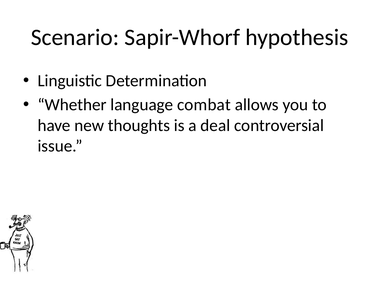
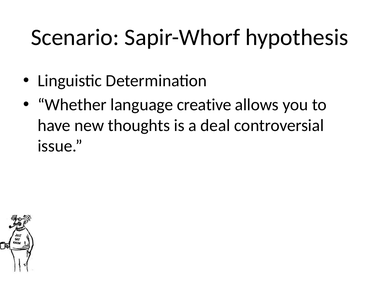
combat: combat -> creative (204, 105)
